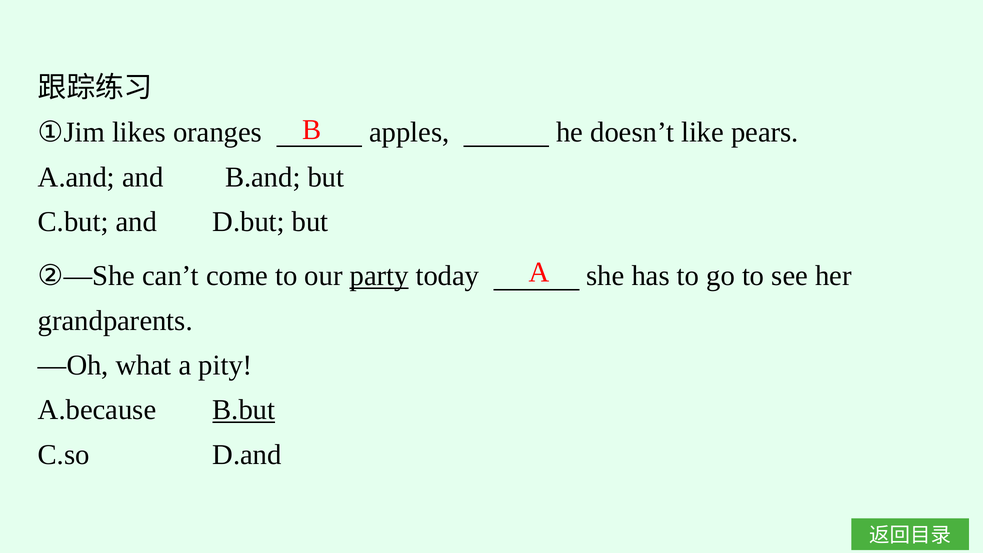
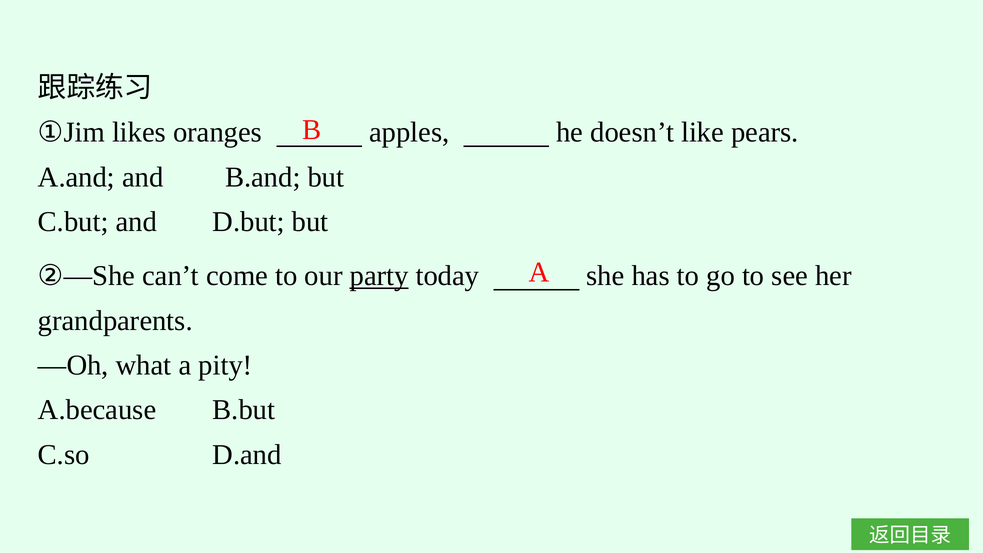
B.but underline: present -> none (244, 410)
